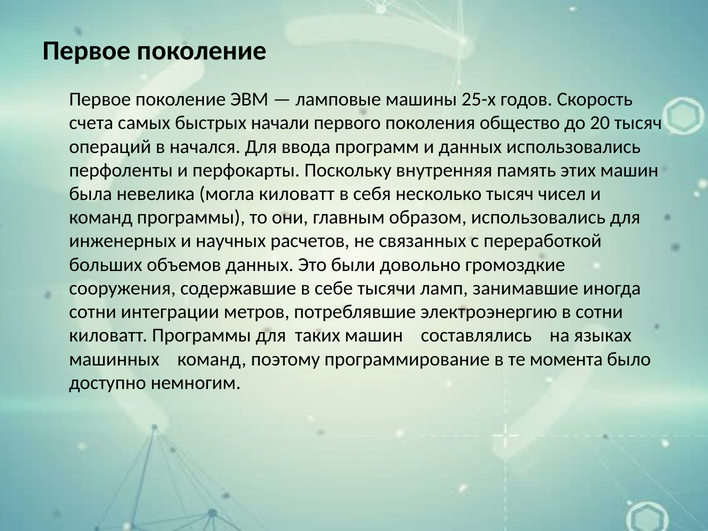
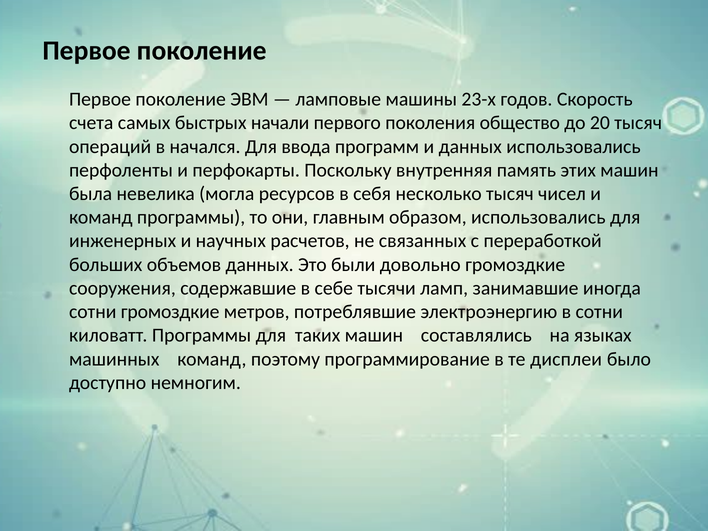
25-х: 25-х -> 23-х (479, 99)
могла киловатт: киловатт -> ресурсов (297, 194)
сотни интеграции: интеграции -> громоздкие (170, 312)
момента: момента -> дисплеи (566, 359)
